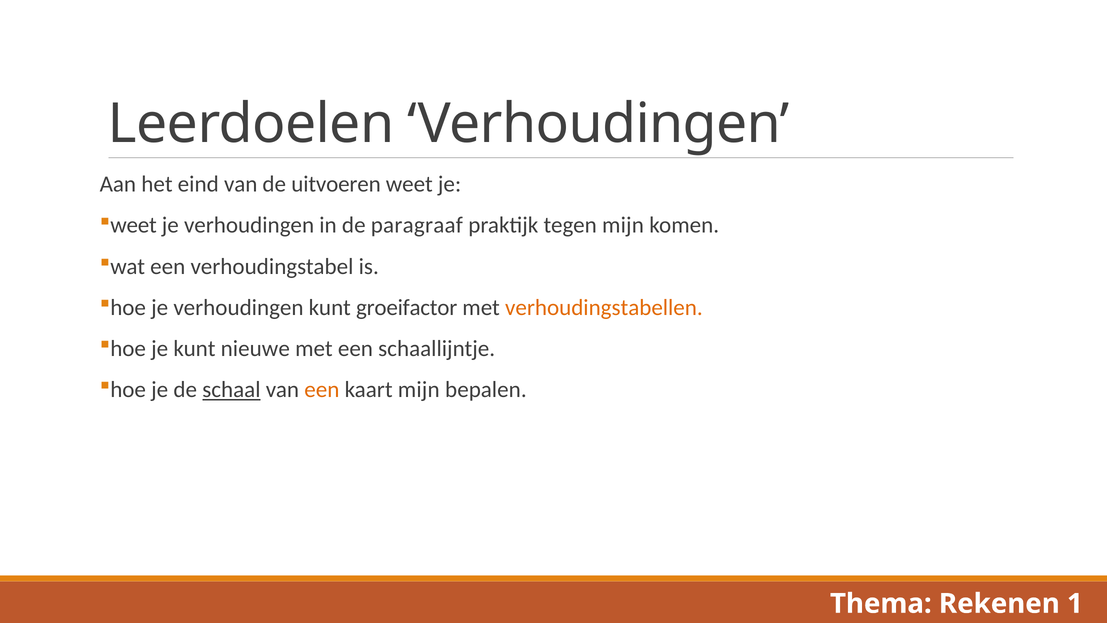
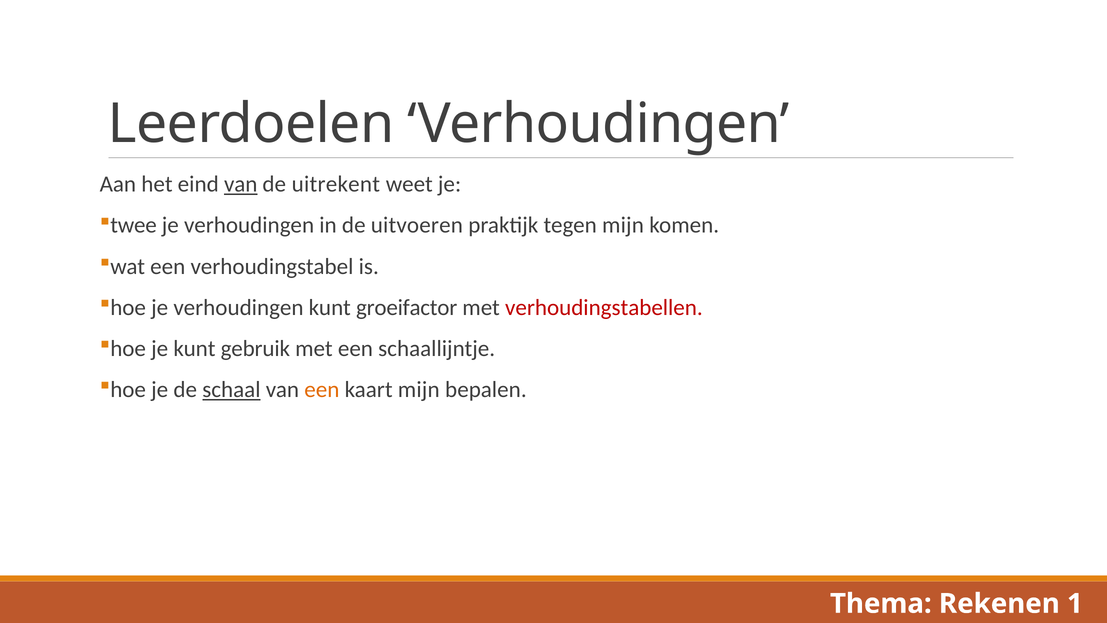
van underline: none -> present (241, 184)
uitvoeren: uitvoeren -> uitrekent (336, 184)
weet: weet -> twee (134, 225)
paragraaf: paragraaf -> uitvoeren (417, 225)
verhoudingstabellen colour: orange -> red (604, 307)
nieuwe: nieuwe -> gebruik (255, 348)
